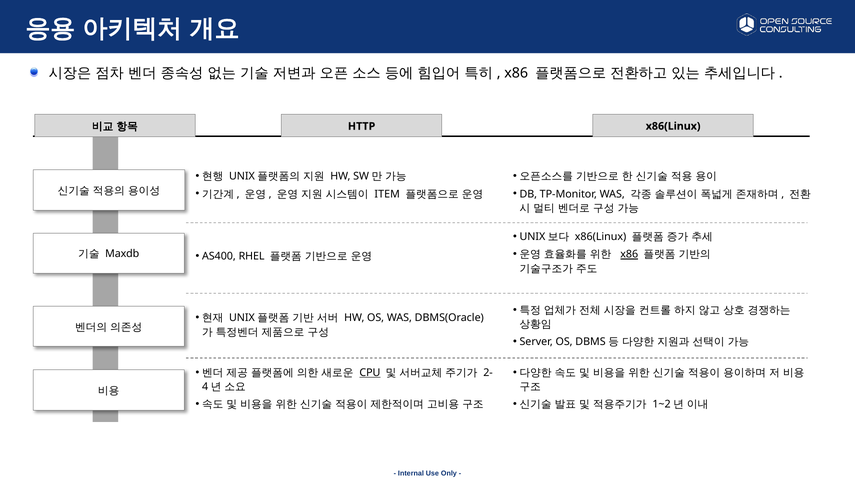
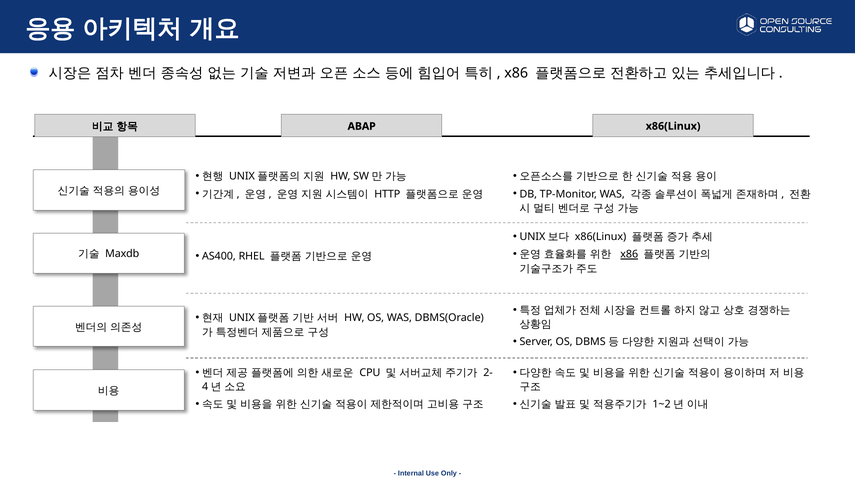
HTTP: HTTP -> ABAP (362, 126)
ITEM: ITEM -> HTTP (387, 194)
CPU underline: present -> none (370, 373)
